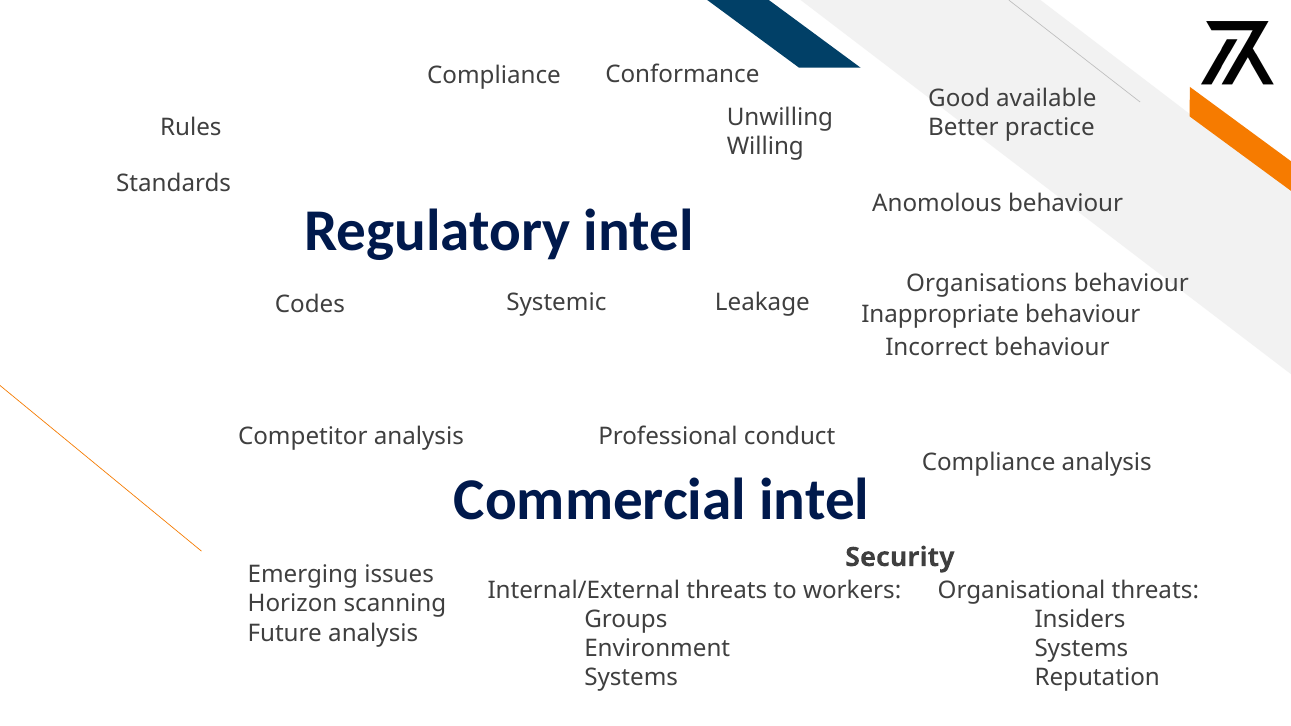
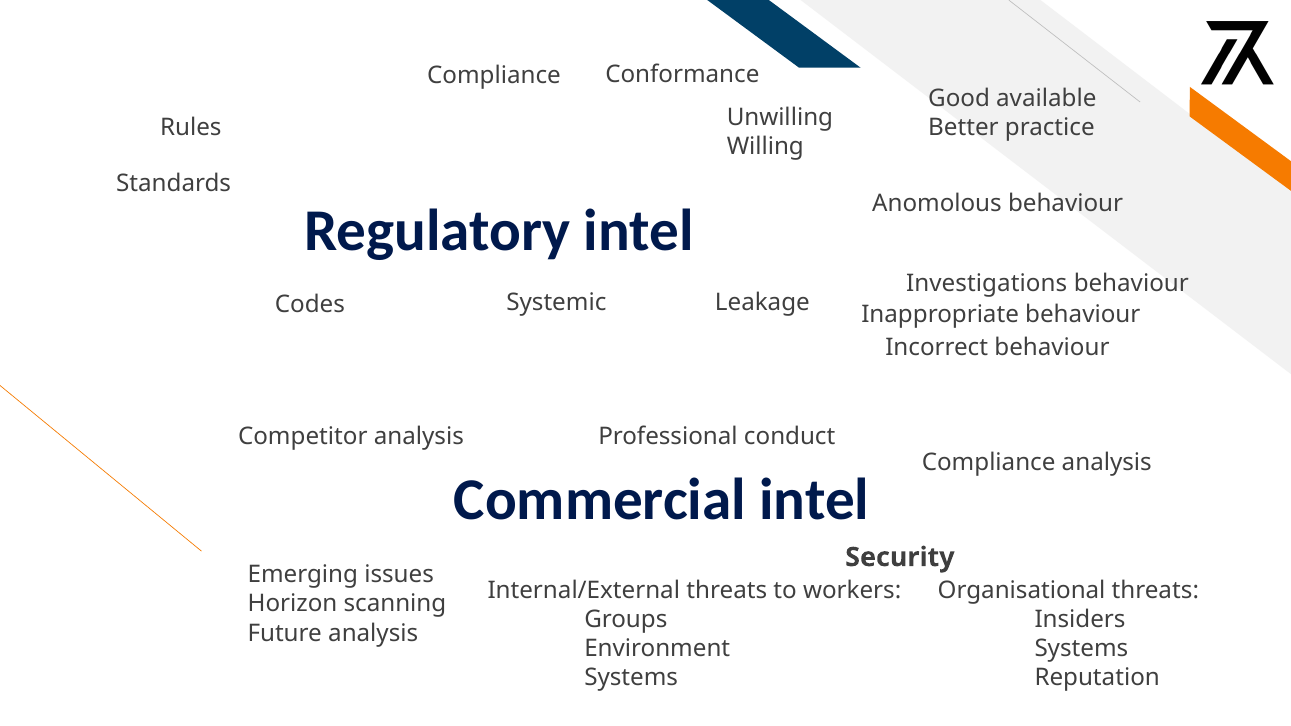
Organisations: Organisations -> Investigations (987, 284)
